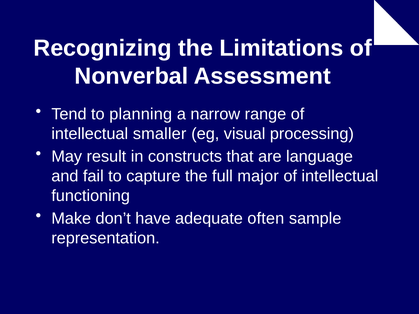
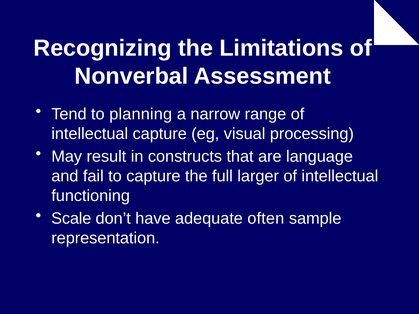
intellectual smaller: smaller -> capture (160, 134)
major: major -> larger (258, 176)
Make: Make -> Scale (71, 219)
